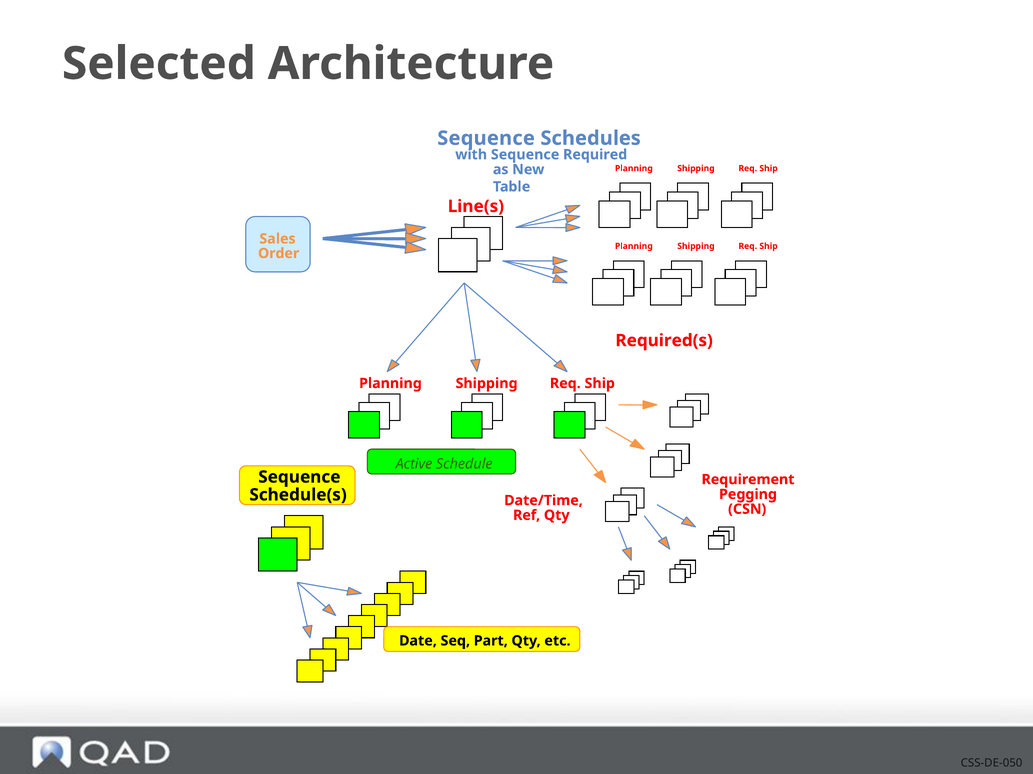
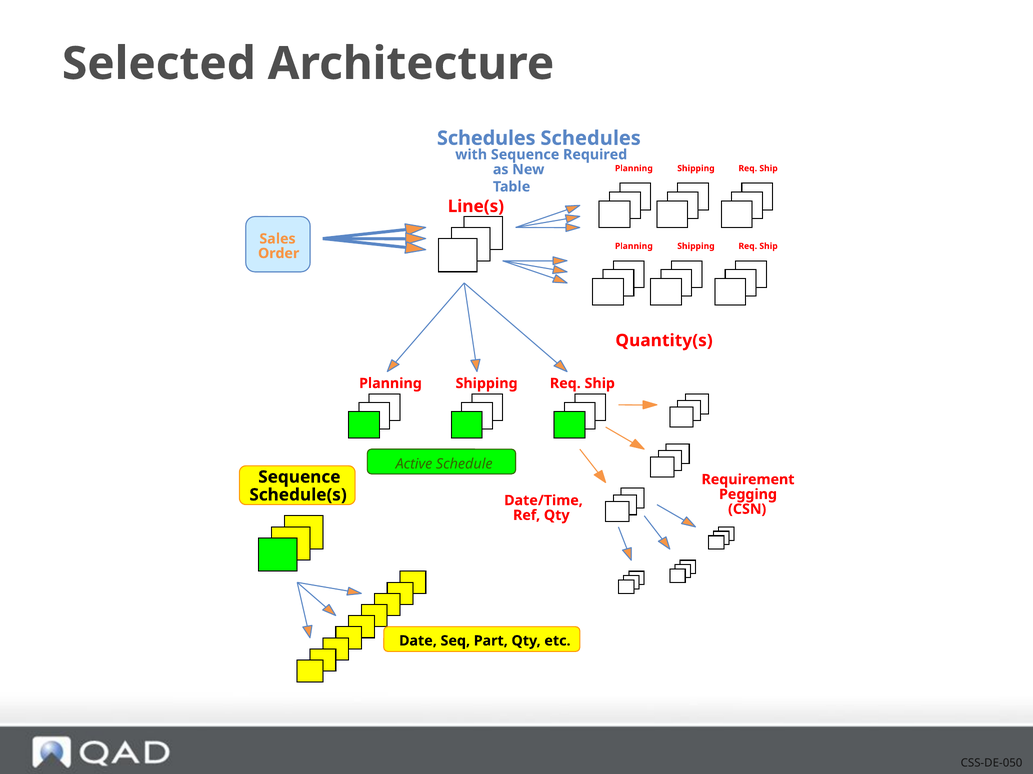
Sequence: Sequence -> Schedules (486, 138)
Required(s: Required(s -> Quantity(s (664, 341)
